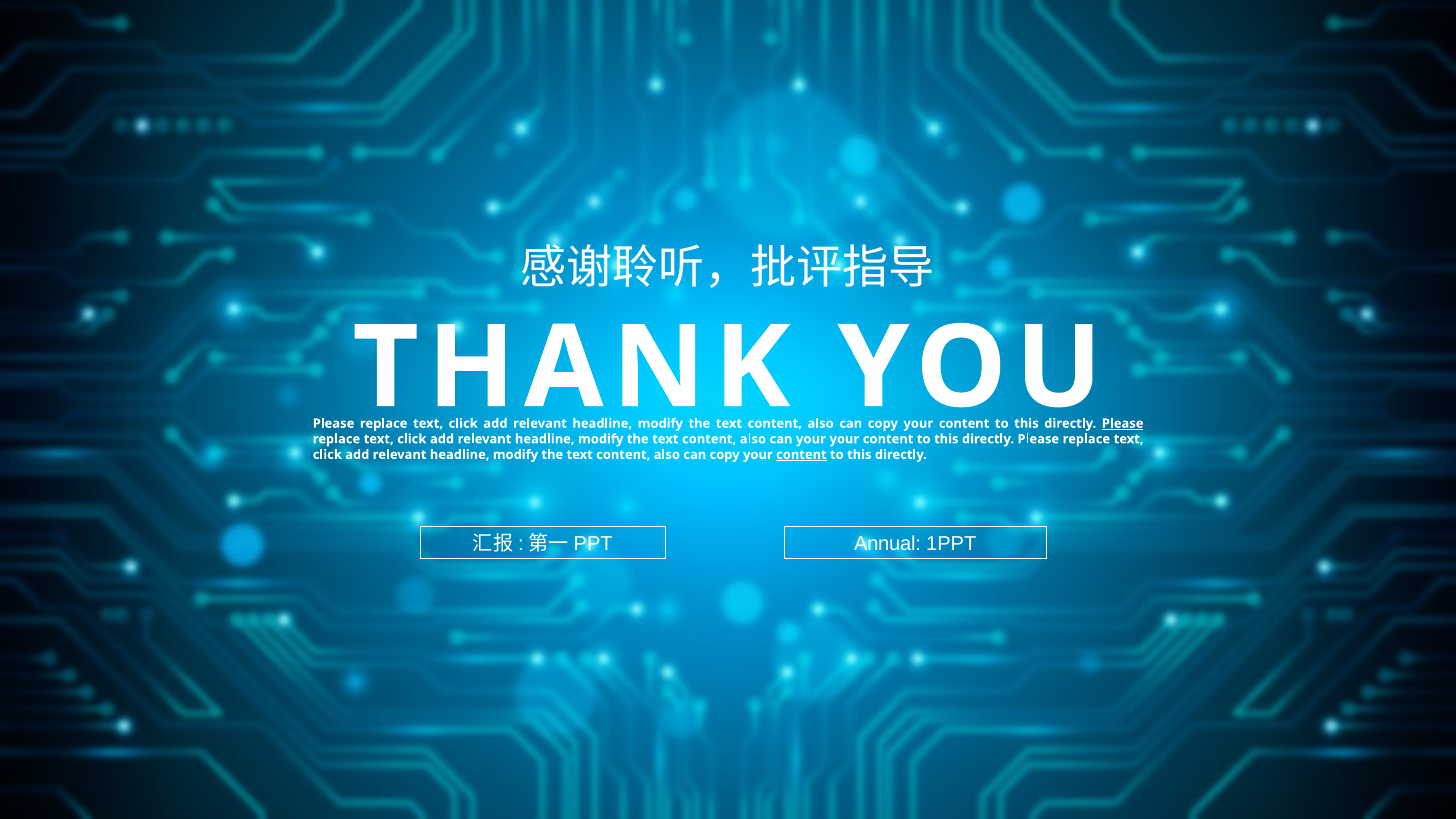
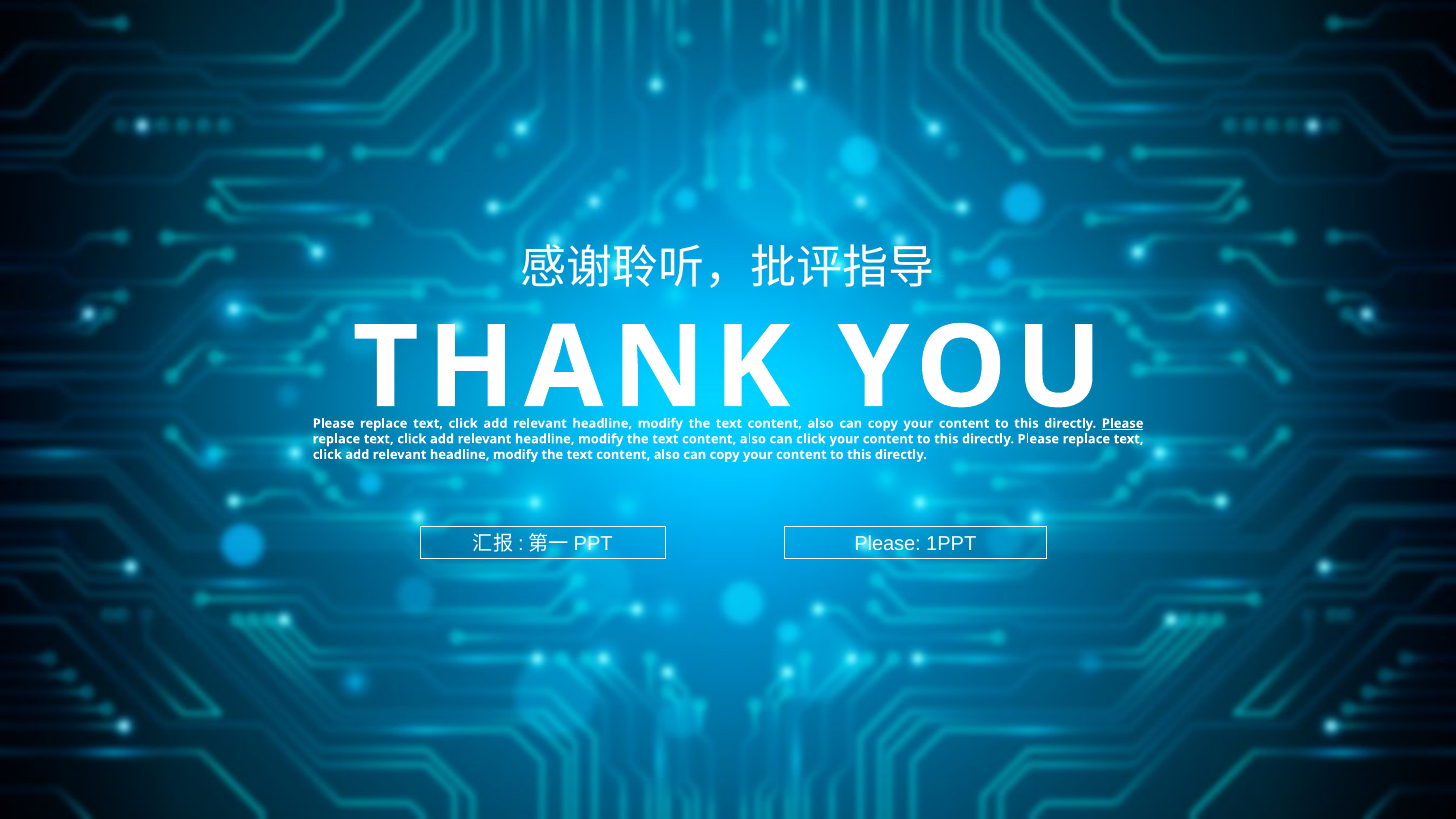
your: your -> click (811, 439)
content underline: present -> none (801, 455)
Annual: Annual -> Please (888, 544)
